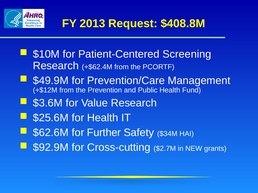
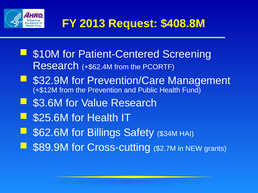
$49.9M: $49.9M -> $32.9M (51, 81)
Further: Further -> Billings (104, 133)
$92.9M: $92.9M -> $89.9M (51, 148)
